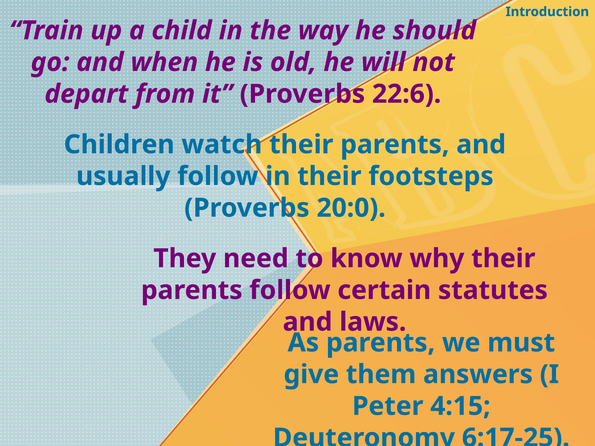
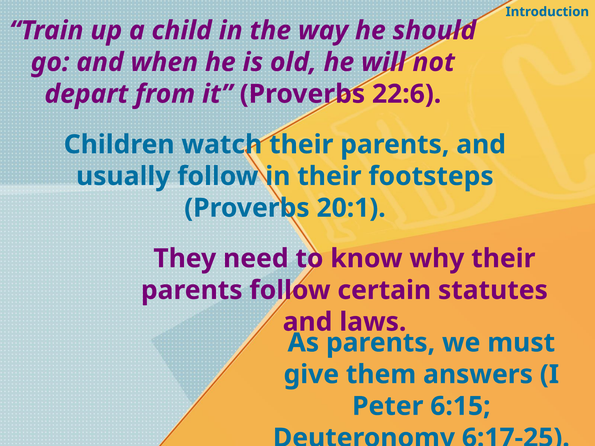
20:0: 20:0 -> 20:1 (351, 208)
4:15: 4:15 -> 6:15 (460, 406)
